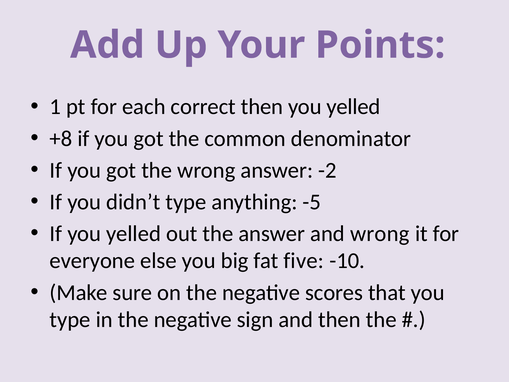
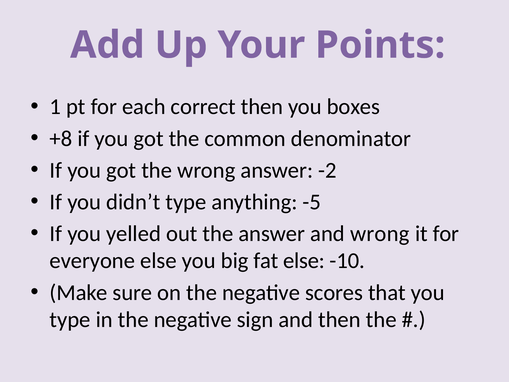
yelled: yelled -> boxes (353, 107)
fat five: five -> else (304, 261)
